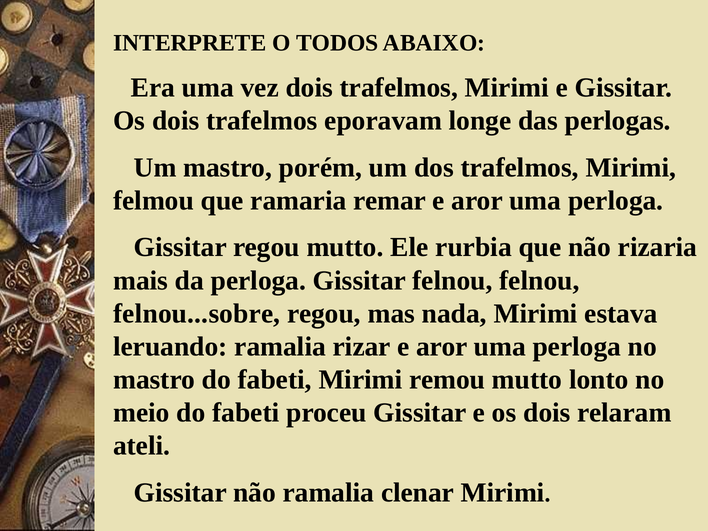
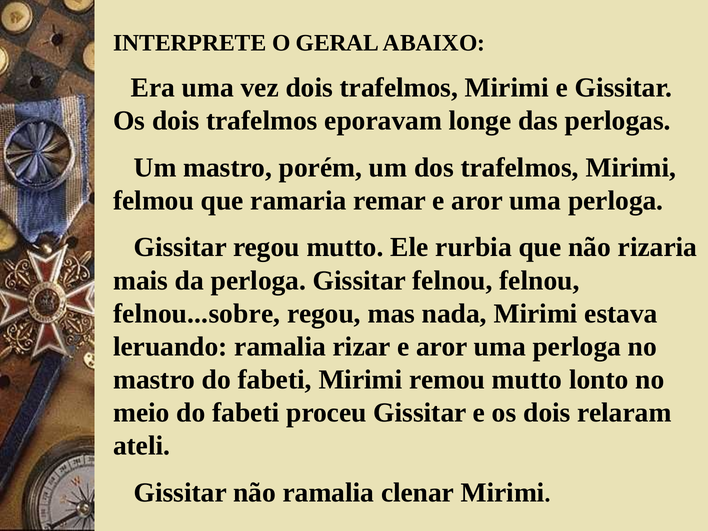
TODOS: TODOS -> GERAL (337, 43)
